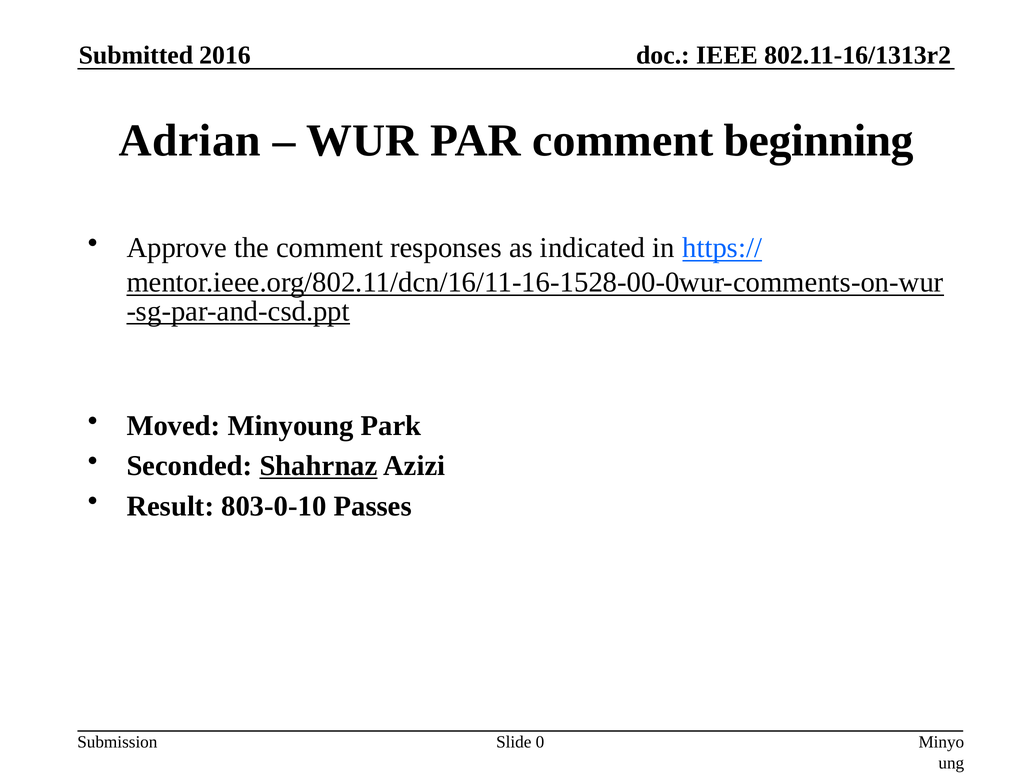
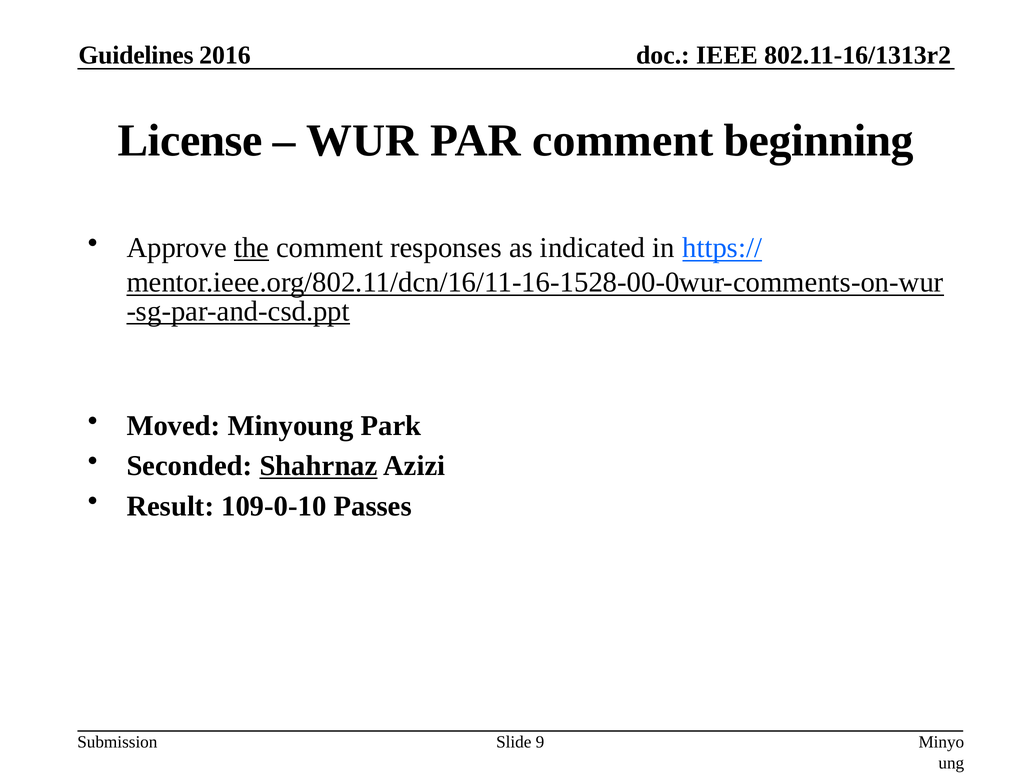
Submitted: Submitted -> Guidelines (136, 55)
Adrian: Adrian -> License (190, 141)
the underline: none -> present (252, 248)
803-0-10: 803-0-10 -> 109-0-10 (274, 506)
0: 0 -> 9 (540, 742)
